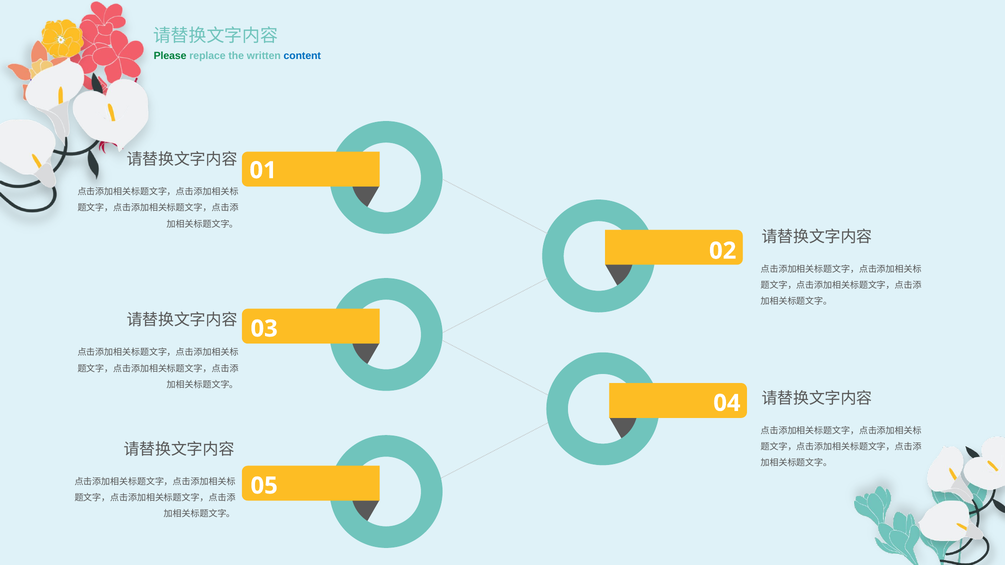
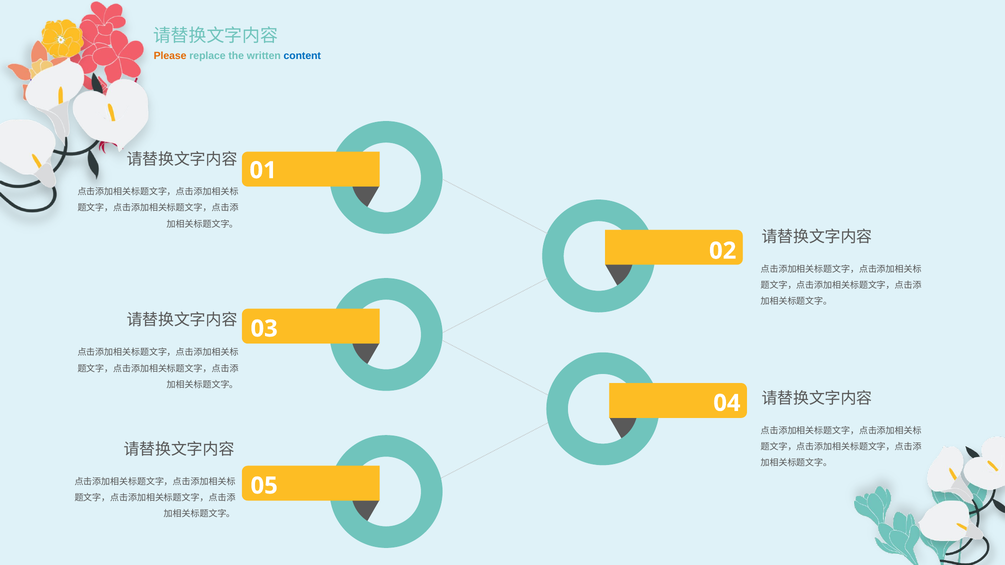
Please colour: green -> orange (170, 56)
